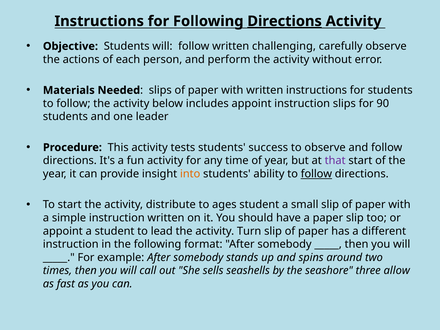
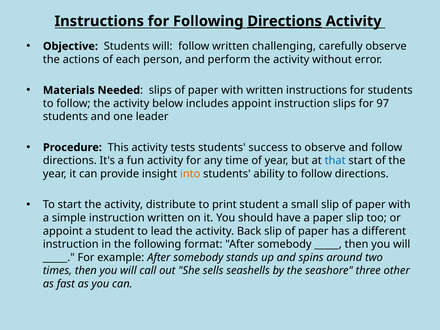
90: 90 -> 97 (383, 103)
that colour: purple -> blue (335, 161)
follow underline: present -> none (316, 174)
ages: ages -> print (224, 205)
Turn: Turn -> Back (249, 231)
allow: allow -> other (397, 271)
